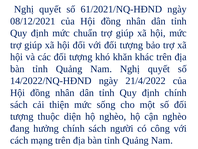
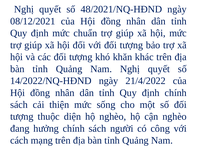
61/2021/NQ-HĐND: 61/2021/NQ-HĐND -> 48/2021/NQ-HĐND (121, 9)
